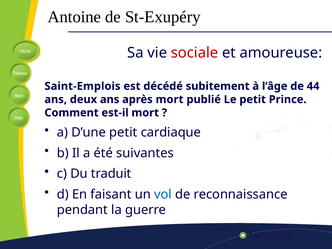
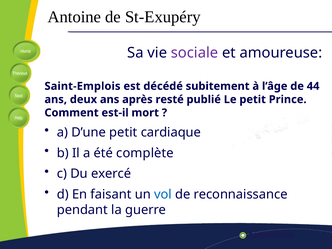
sociale colour: red -> purple (195, 53)
après mort: mort -> resté (170, 99)
suivantes: suivantes -> complète (145, 153)
traduit: traduit -> exercé (111, 174)
